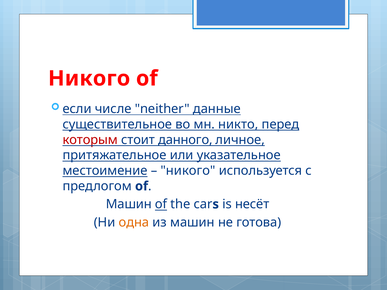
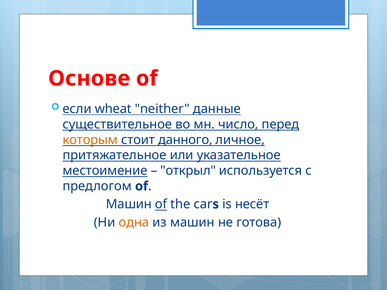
Никого: Никого -> Основе (89, 79)
числе: числе -> wheat (113, 109)
никто: никто -> число (238, 124)
которым colour: red -> orange (90, 140)
никого: никого -> открыл (188, 171)
